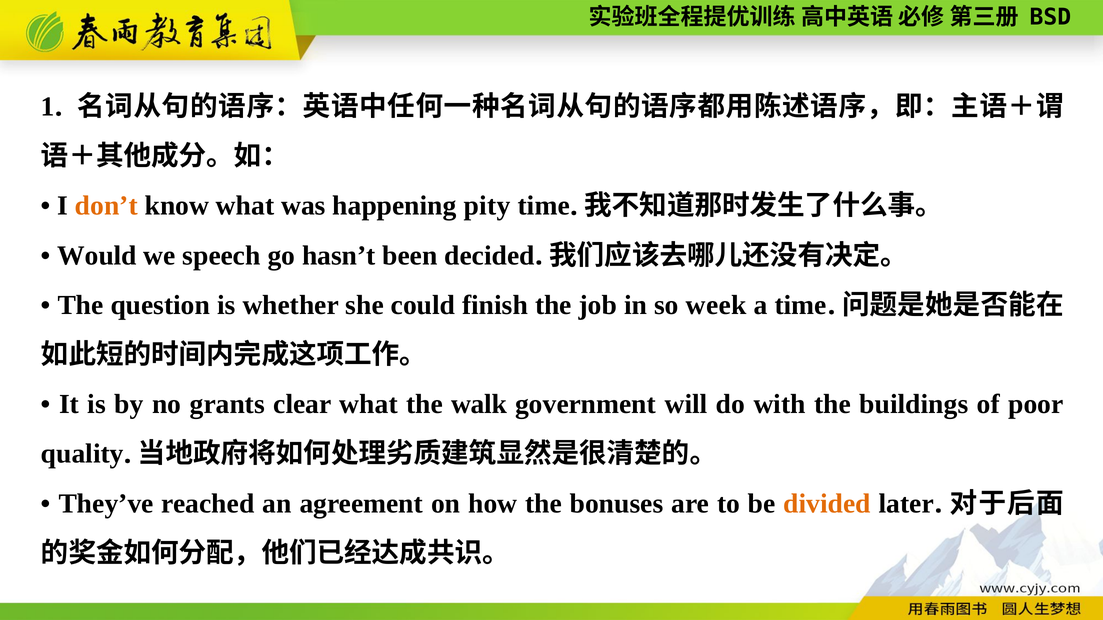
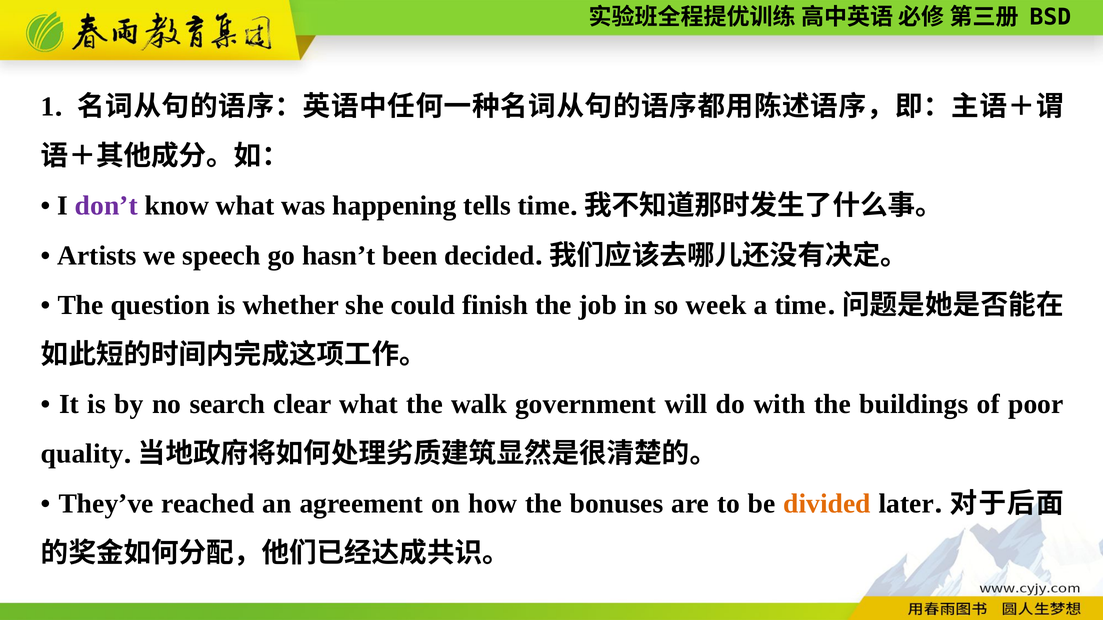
don’t colour: orange -> purple (106, 206)
pity: pity -> tells (487, 206)
Would: Would -> Artists (97, 256)
grants: grants -> search (227, 405)
